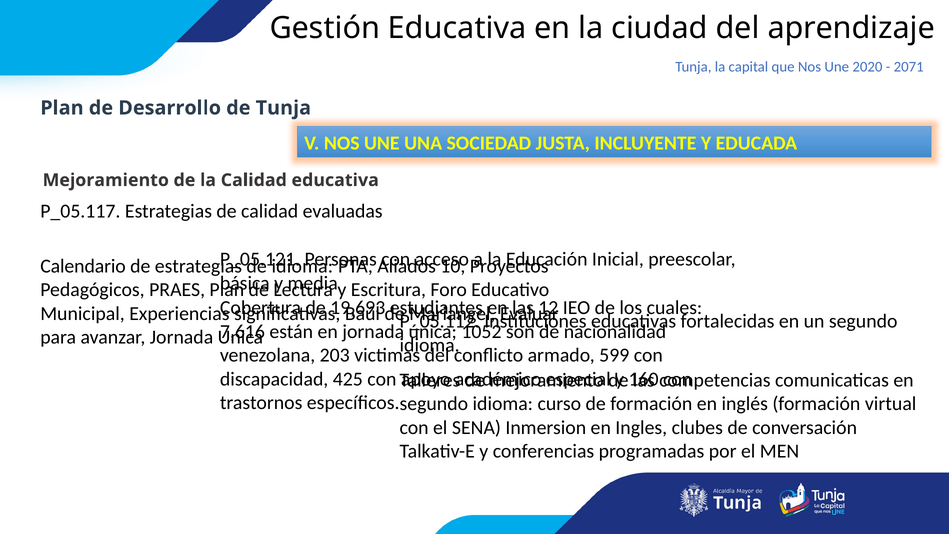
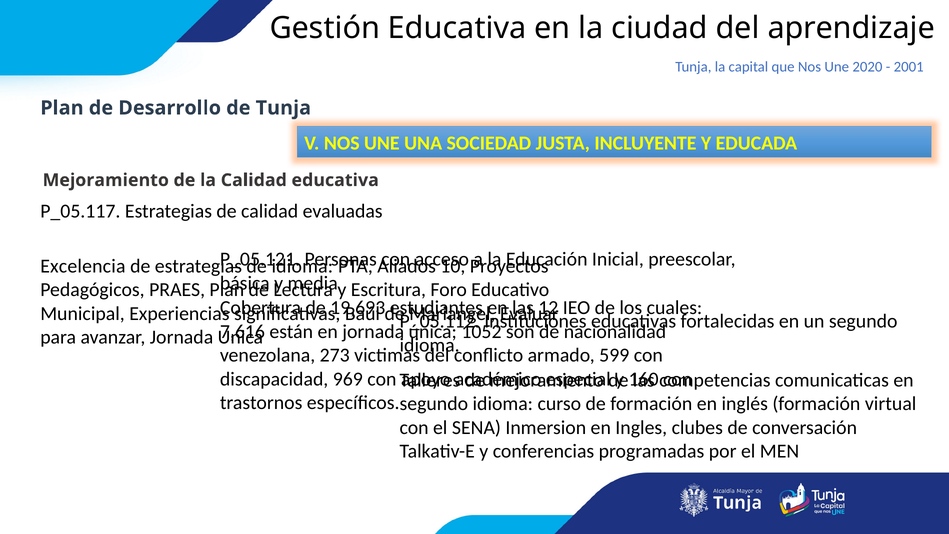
2071: 2071 -> 2001 (909, 67)
Calendario: Calendario -> Excelencia (83, 266)
203: 203 -> 273 (335, 355)
425: 425 -> 969 (348, 379)
